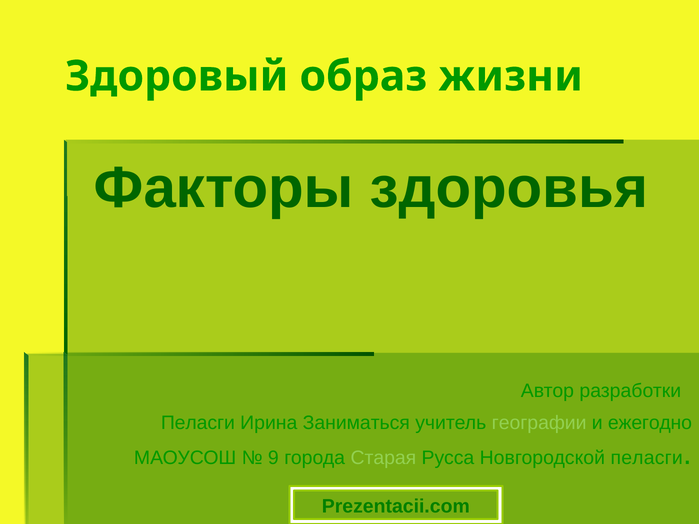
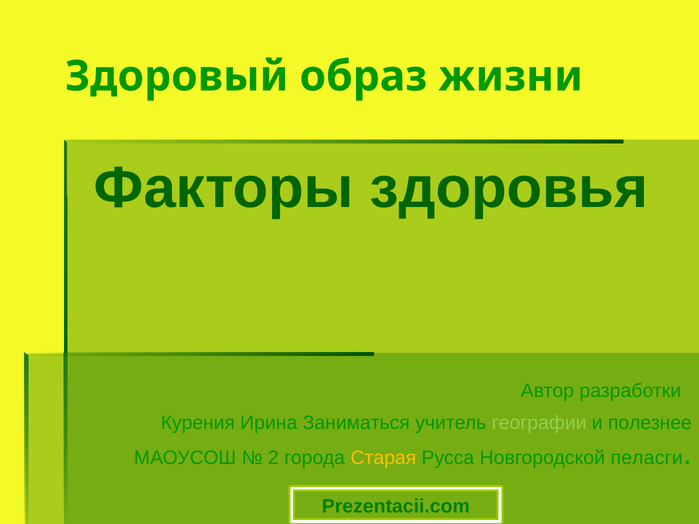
Пеласги: Пеласги -> Курения (198, 423)
ежегодно: ежегодно -> полезнее (650, 423)
9: 9 -> 2 (273, 458)
Старая colour: light green -> yellow (383, 458)
